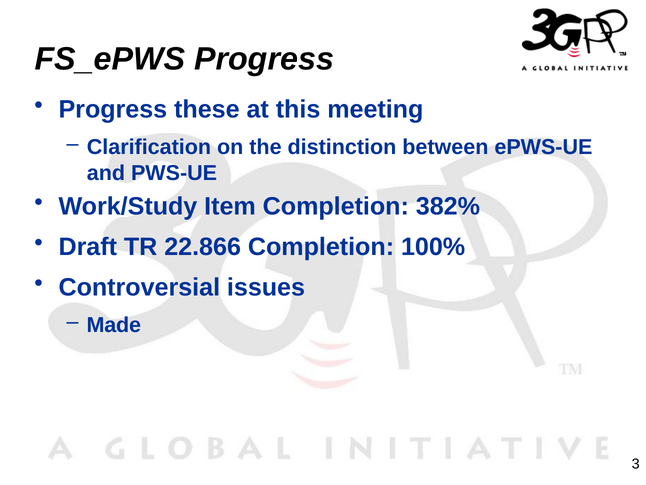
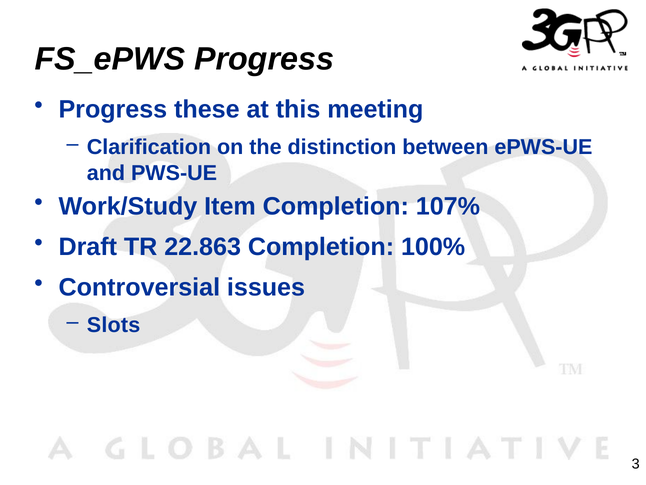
382%: 382% -> 107% (448, 206)
22.866: 22.866 -> 22.863 (203, 247)
Made: Made -> Slots (114, 325)
